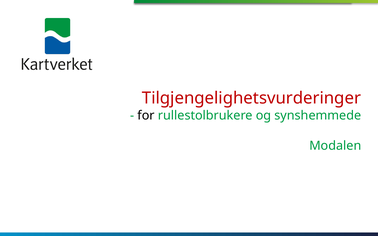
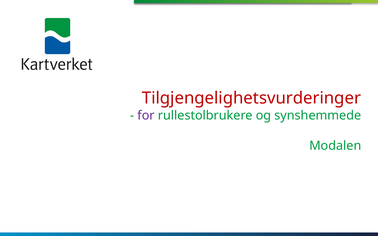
for colour: black -> purple (146, 116)
